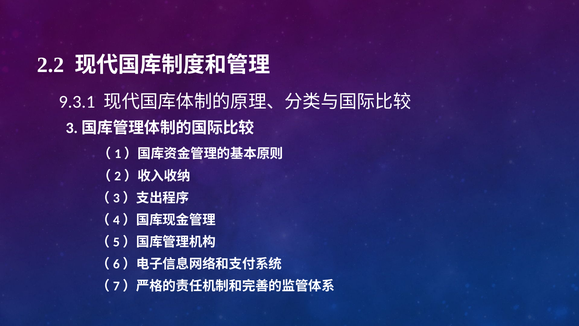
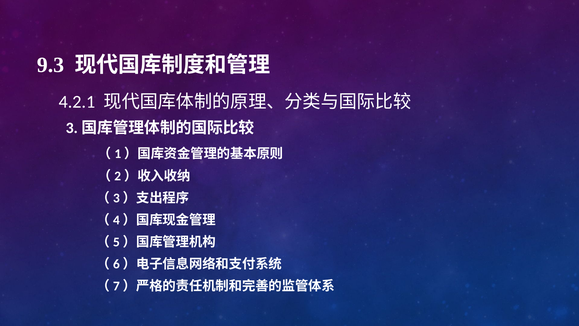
2.2: 2.2 -> 9.3 (50, 65)
9.3.1: 9.3.1 -> 4.2.1 (77, 102)
